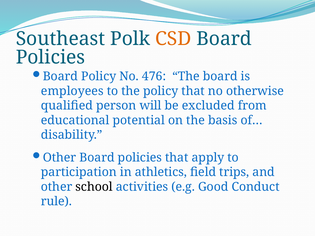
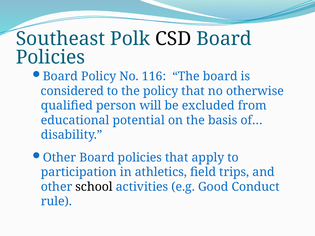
CSD colour: orange -> black (173, 39)
476: 476 -> 116 (154, 76)
employees: employees -> considered (72, 91)
